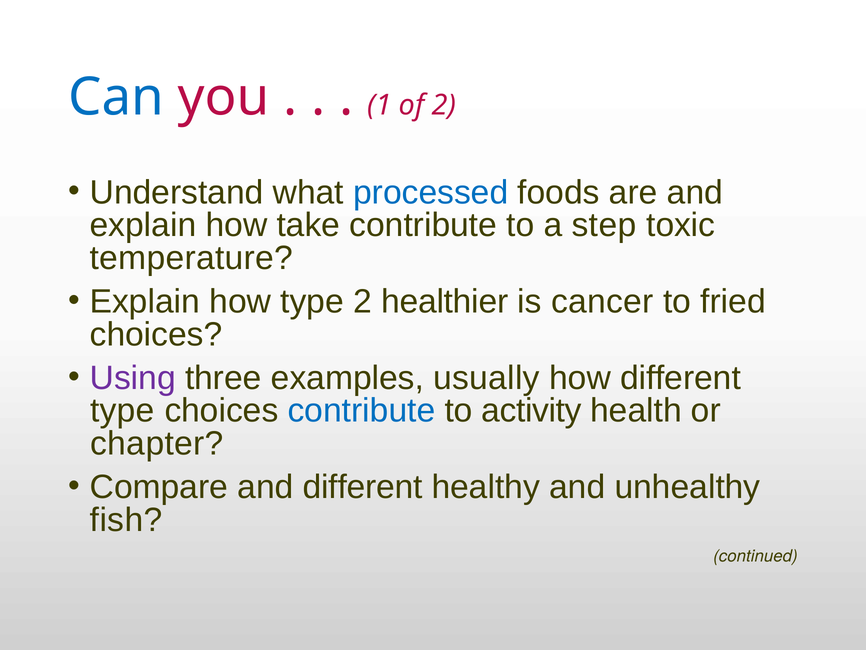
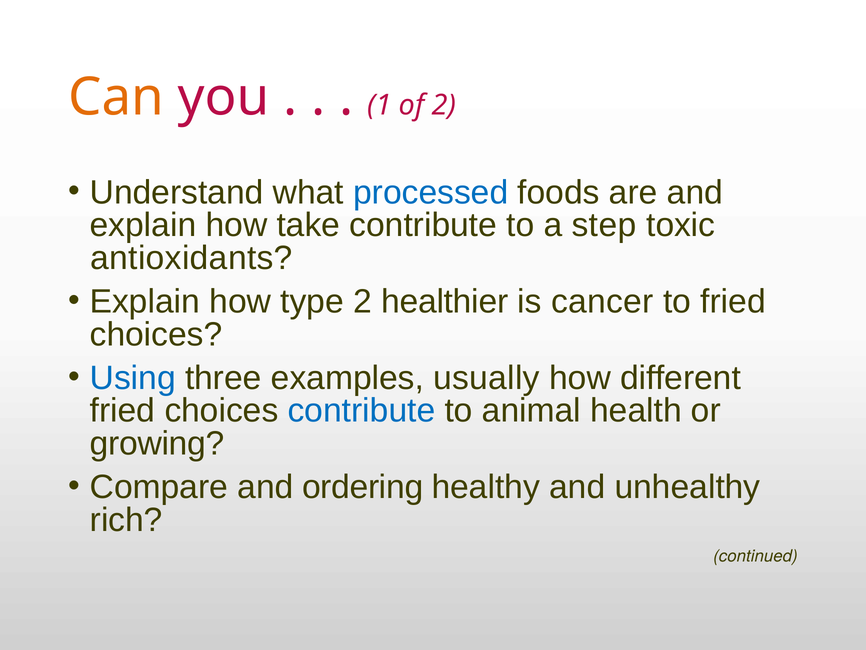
Can colour: blue -> orange (116, 97)
temperature: temperature -> antioxidants (191, 258)
Using colour: purple -> blue (133, 378)
type: type -> fried (123, 411)
activity: activity -> animal (531, 411)
chapter: chapter -> growing (157, 443)
and different: different -> ordering (363, 487)
fish: fish -> rich (126, 520)
